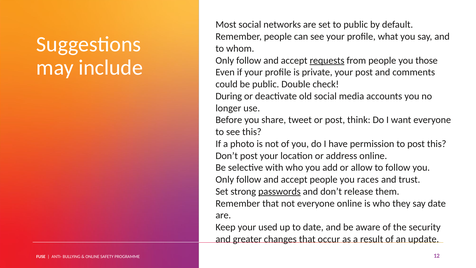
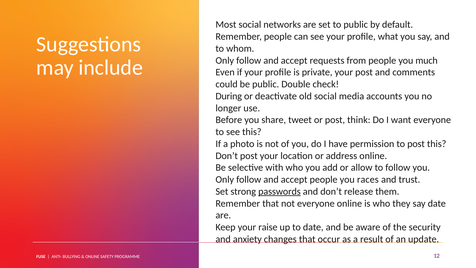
requests underline: present -> none (327, 60)
those: those -> much (427, 60)
used: used -> raise (268, 227)
greater: greater -> anxiety (247, 239)
